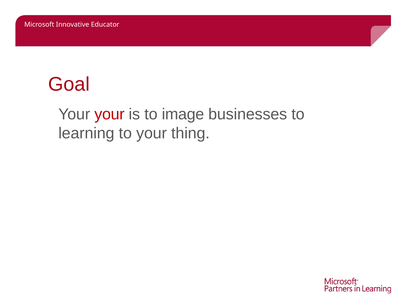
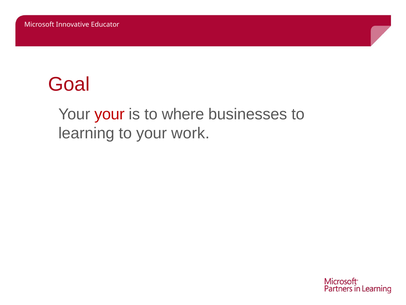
image: image -> where (183, 114)
thing: thing -> work (190, 133)
